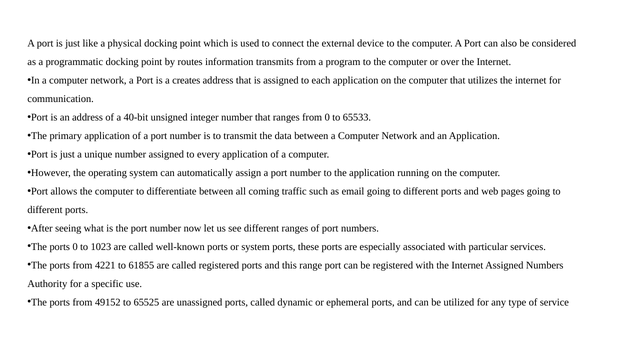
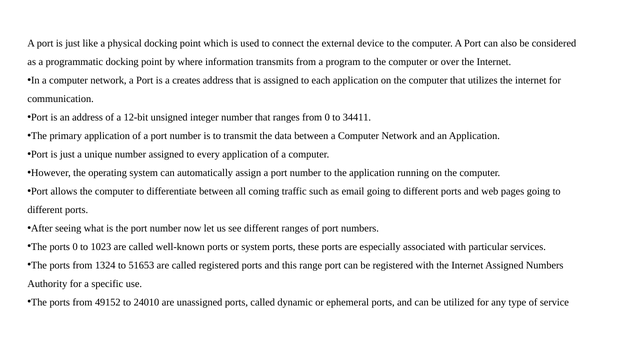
routes: routes -> where (190, 62)
40-bit: 40-bit -> 12-bit (136, 117)
65533: 65533 -> 34411 (357, 117)
4221: 4221 -> 1324 (105, 265)
61855: 61855 -> 51653 (141, 265)
65525: 65525 -> 24010 (146, 302)
